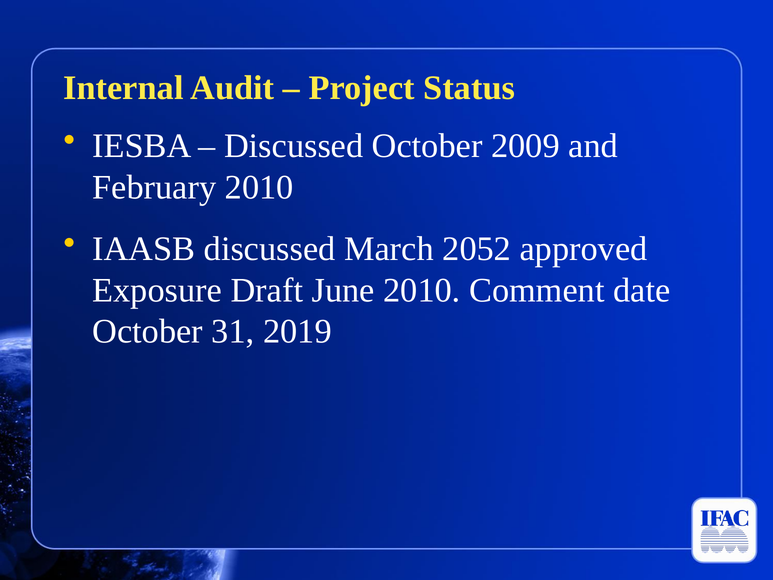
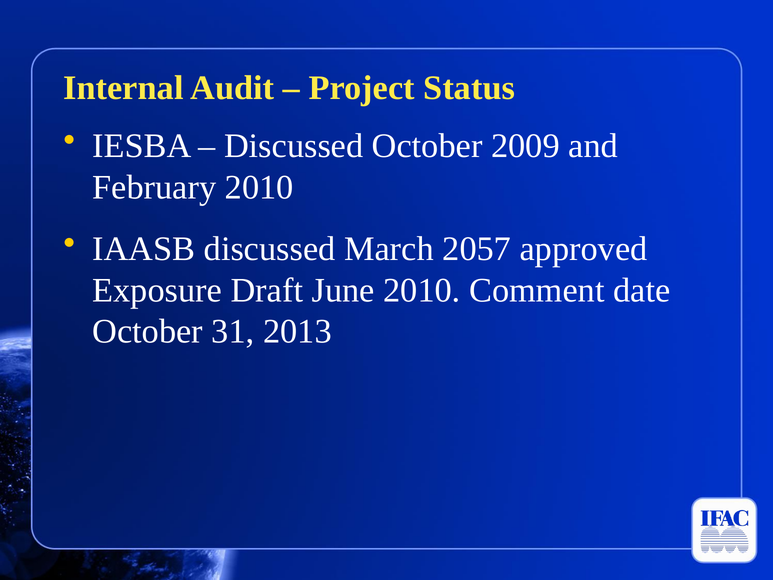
2052: 2052 -> 2057 (477, 249)
2019: 2019 -> 2013 (297, 331)
